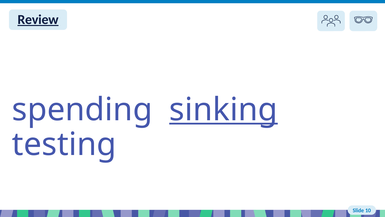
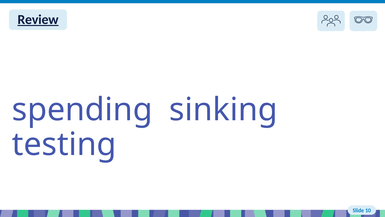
sinking underline: present -> none (223, 110)
